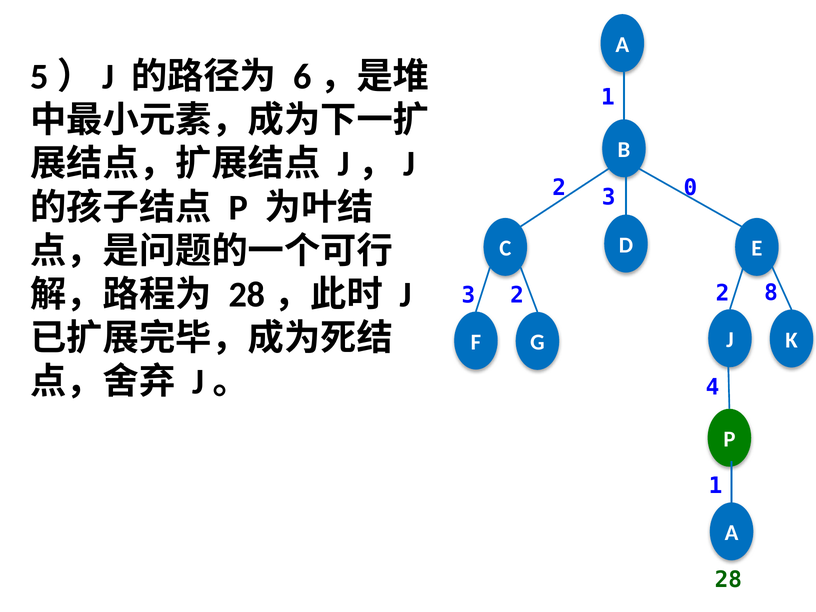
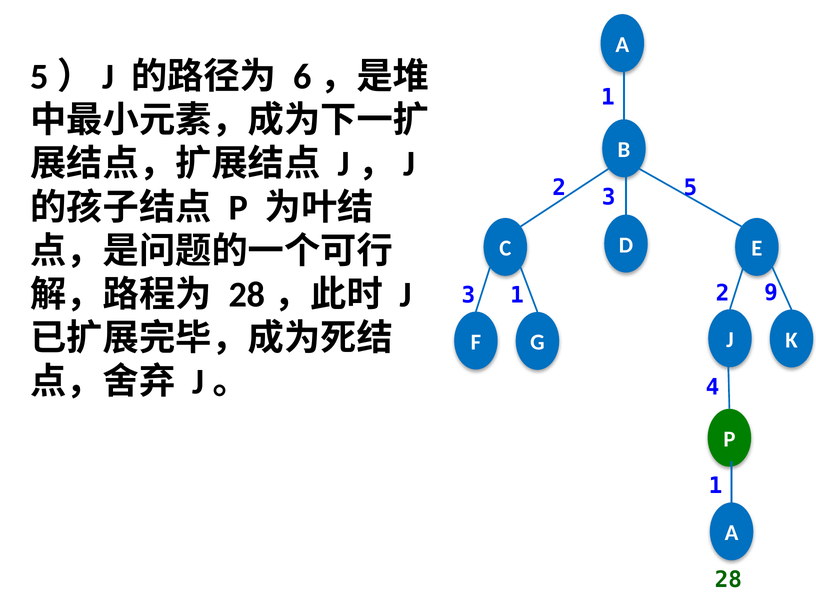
0: 0 -> 5 (690, 188)
8: 8 -> 9 (771, 293)
3 2: 2 -> 1 (517, 295)
